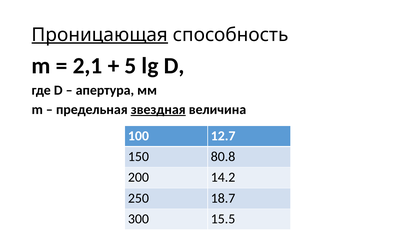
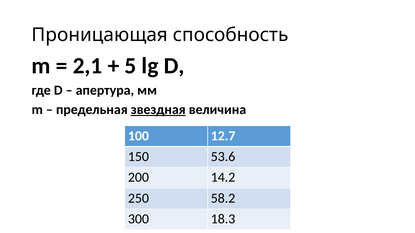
Проницающая underline: present -> none (100, 35)
80.8: 80.8 -> 53.6 (223, 157)
18.7: 18.7 -> 58.2 (223, 199)
15.5: 15.5 -> 18.3 (223, 219)
